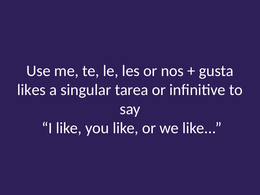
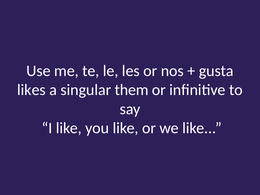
tarea: tarea -> them (132, 90)
